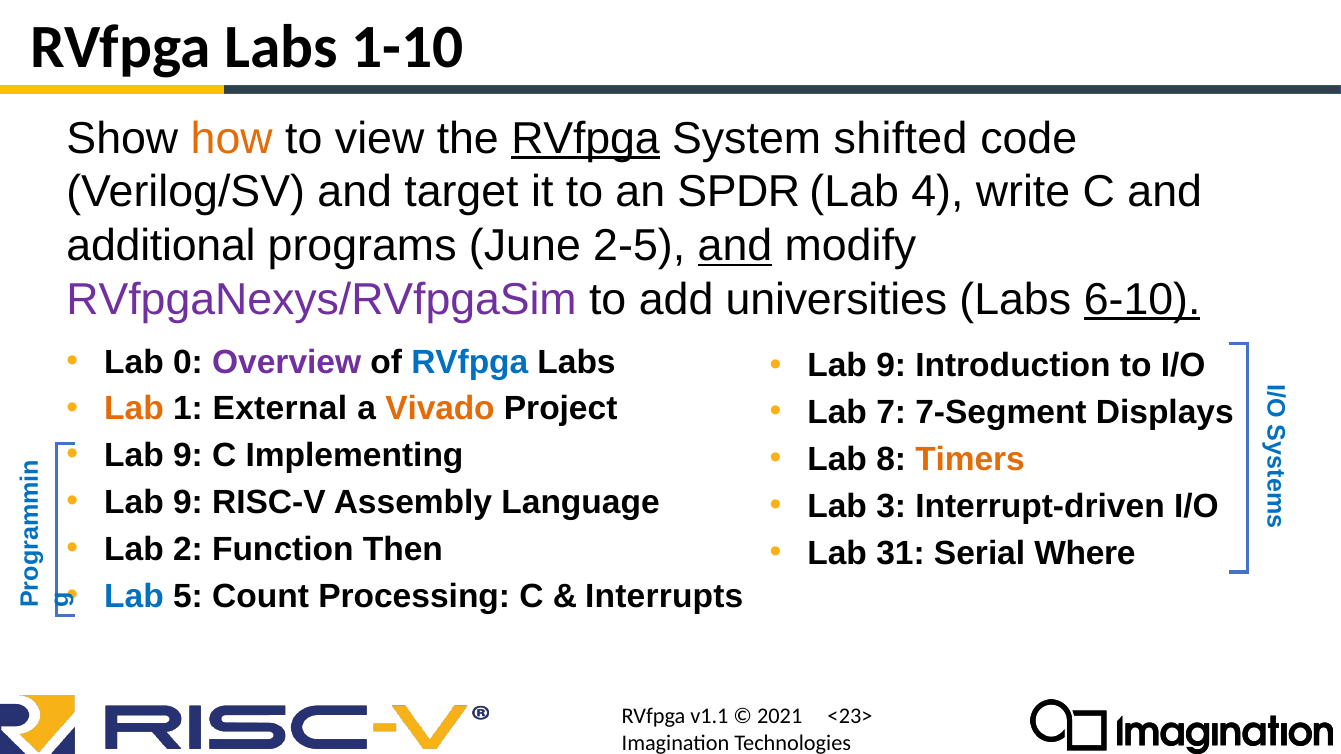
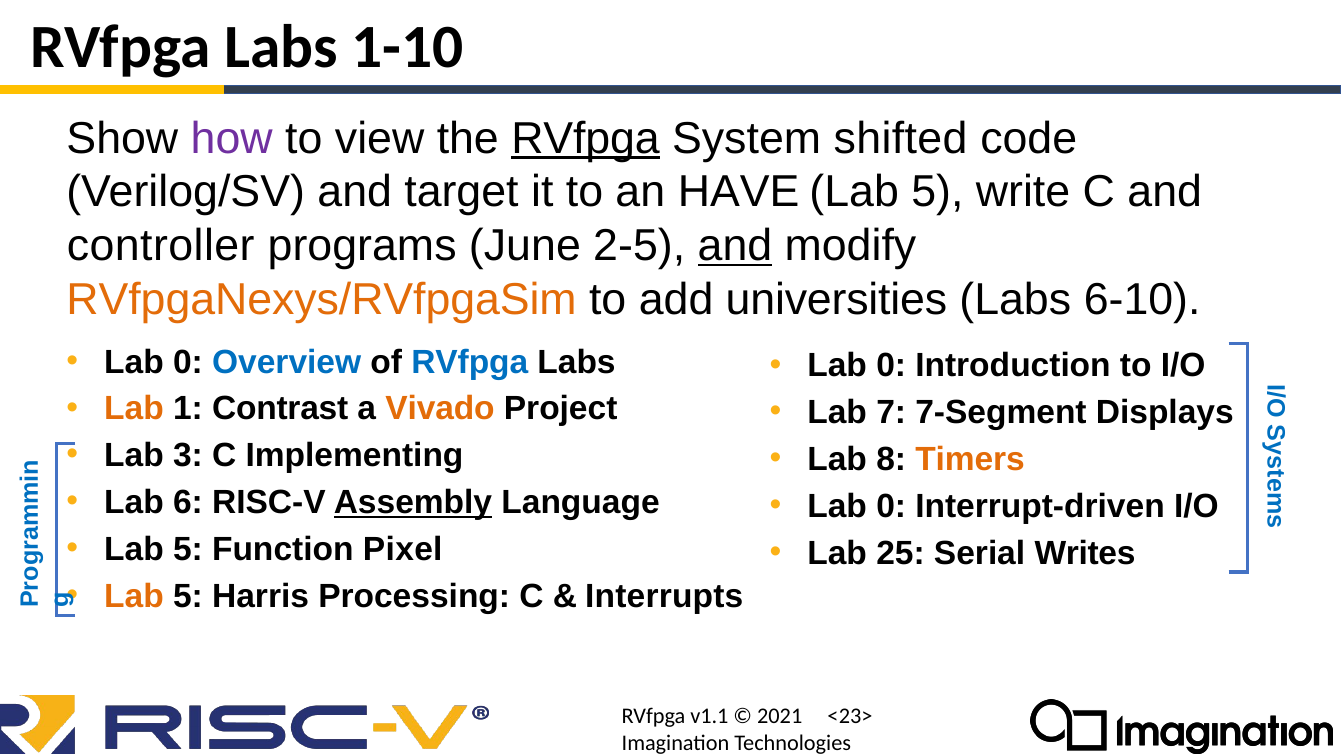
how colour: orange -> purple (232, 139)
SPDR: SPDR -> HAVE (739, 192)
4: 4 -> 5 (937, 192)
additional: additional -> controller (161, 246)
RVfpgaNexys/RVfpgaSim colour: purple -> orange (322, 300)
6-10 underline: present -> none (1142, 300)
Overview colour: purple -> blue (287, 362)
9: 9 -> 0 (891, 366)
External: External -> Contrast (280, 409)
9: 9 -> 3 (188, 456)
9: 9 -> 6 (188, 503)
Assembly underline: none -> present (413, 503)
3: 3 -> 0 (891, 507)
2: 2 -> 5 (188, 550)
Then: Then -> Pixel (403, 550)
31: 31 -> 25 (900, 554)
Where: Where -> Writes (1085, 554)
Lab colour: blue -> orange (134, 597)
Count: Count -> Harris (261, 597)
